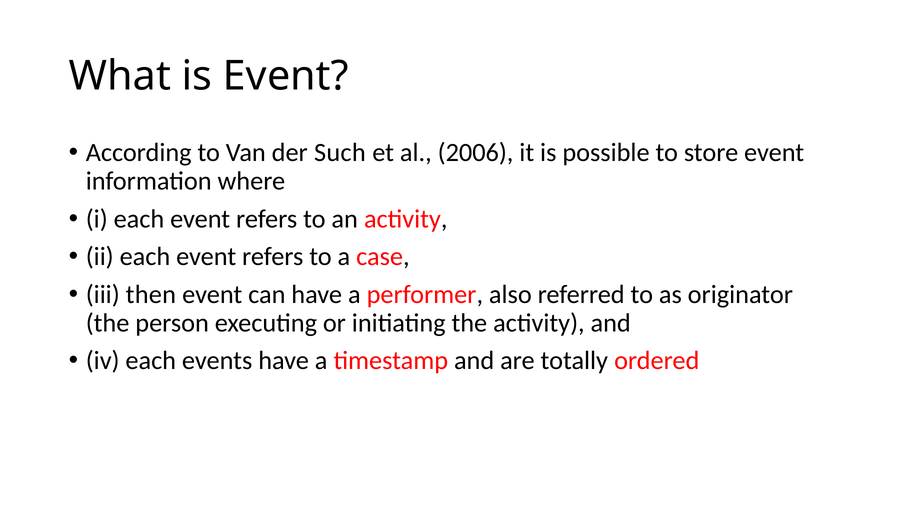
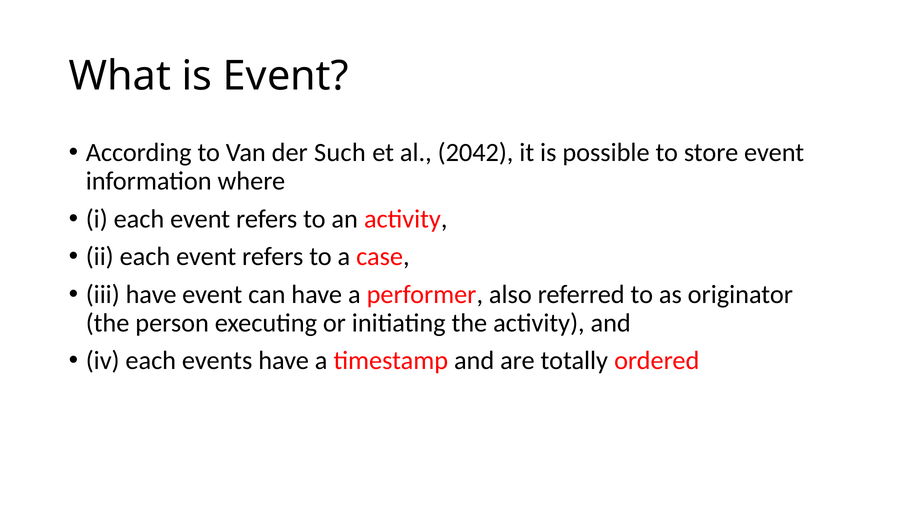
2006: 2006 -> 2042 (476, 153)
iii then: then -> have (151, 294)
